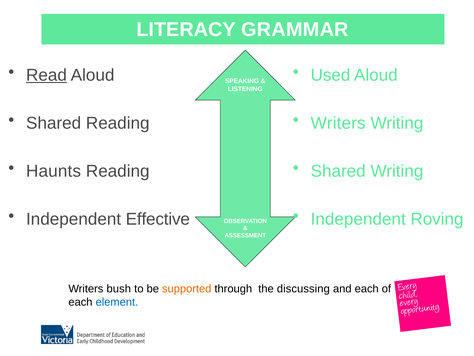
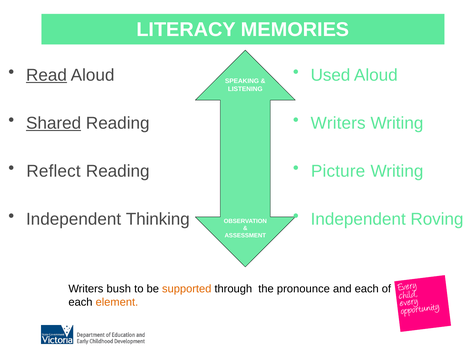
GRAMMAR: GRAMMAR -> MEMORIES (295, 30)
Shared underline: none -> present (54, 123)
Haunts: Haunts -> Reflect (54, 171)
Shared: Shared -> Picture (338, 171)
Effective: Effective -> Thinking (158, 219)
discussing: discussing -> pronounce (303, 288)
element colour: blue -> orange (117, 302)
